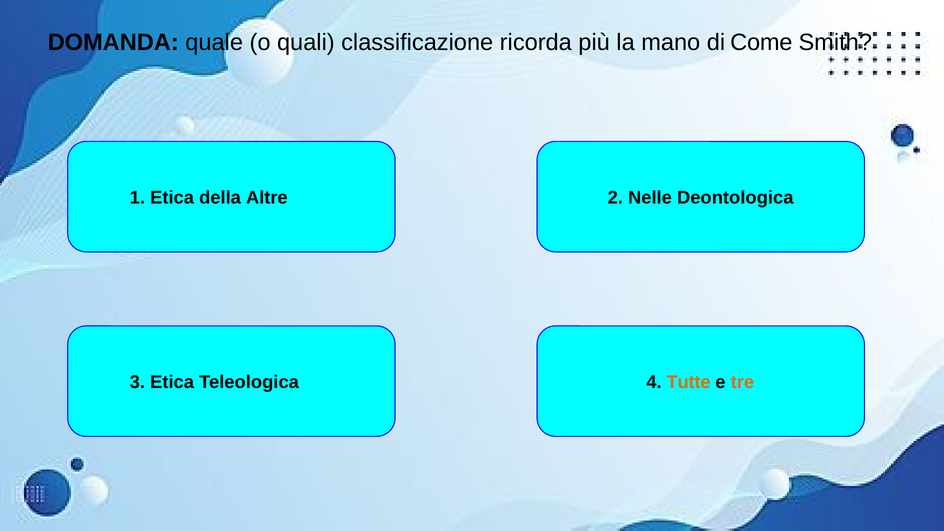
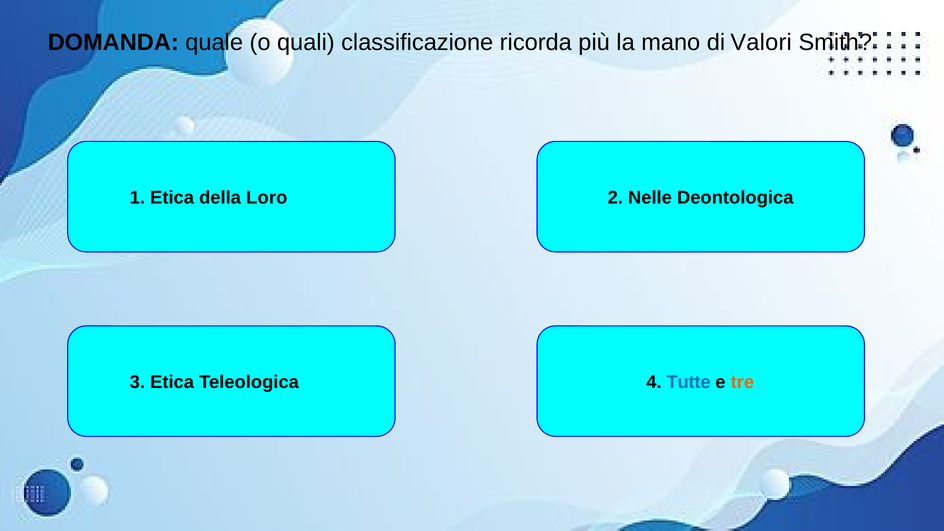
Come: Come -> Valori (761, 43)
Altre: Altre -> Loro (267, 198)
Tutte colour: orange -> blue (689, 382)
